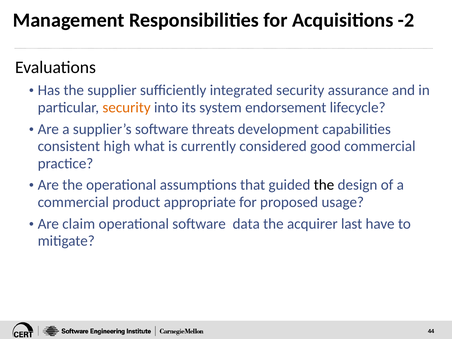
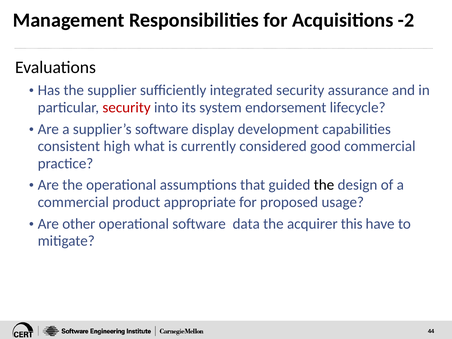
security colour: orange -> red (127, 108)
threats: threats -> display (213, 129)
claim: claim -> other (79, 224)
last: last -> this (352, 224)
